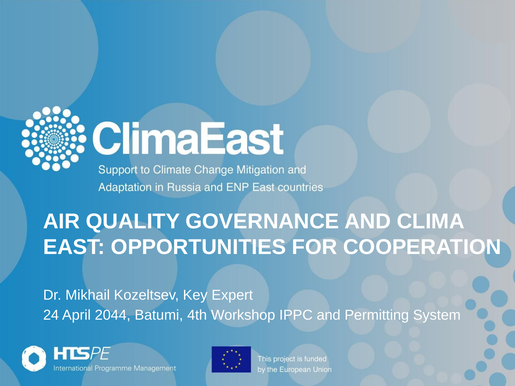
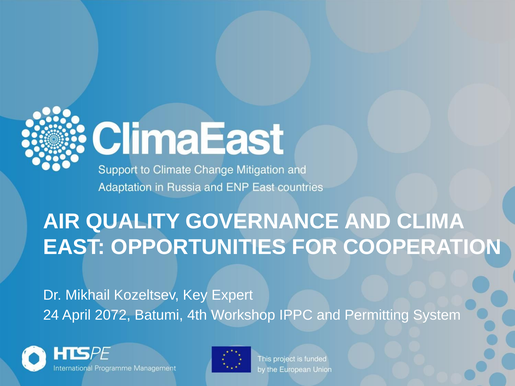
2044: 2044 -> 2072 (113, 315)
